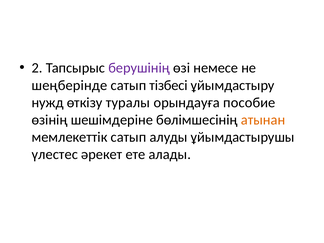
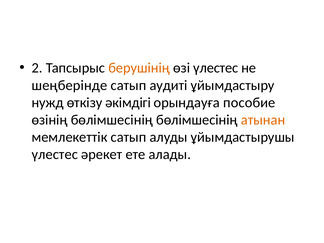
берушінің colour: purple -> orange (139, 68)
өзі немесе: немесе -> үлестес (216, 68)
тізбесі: тізбесі -> аудиті (169, 85)
туралы: туралы -> әкімдігі (128, 103)
өзінің шешімдеріне: шешімдеріне -> бөлімшесінің (112, 120)
